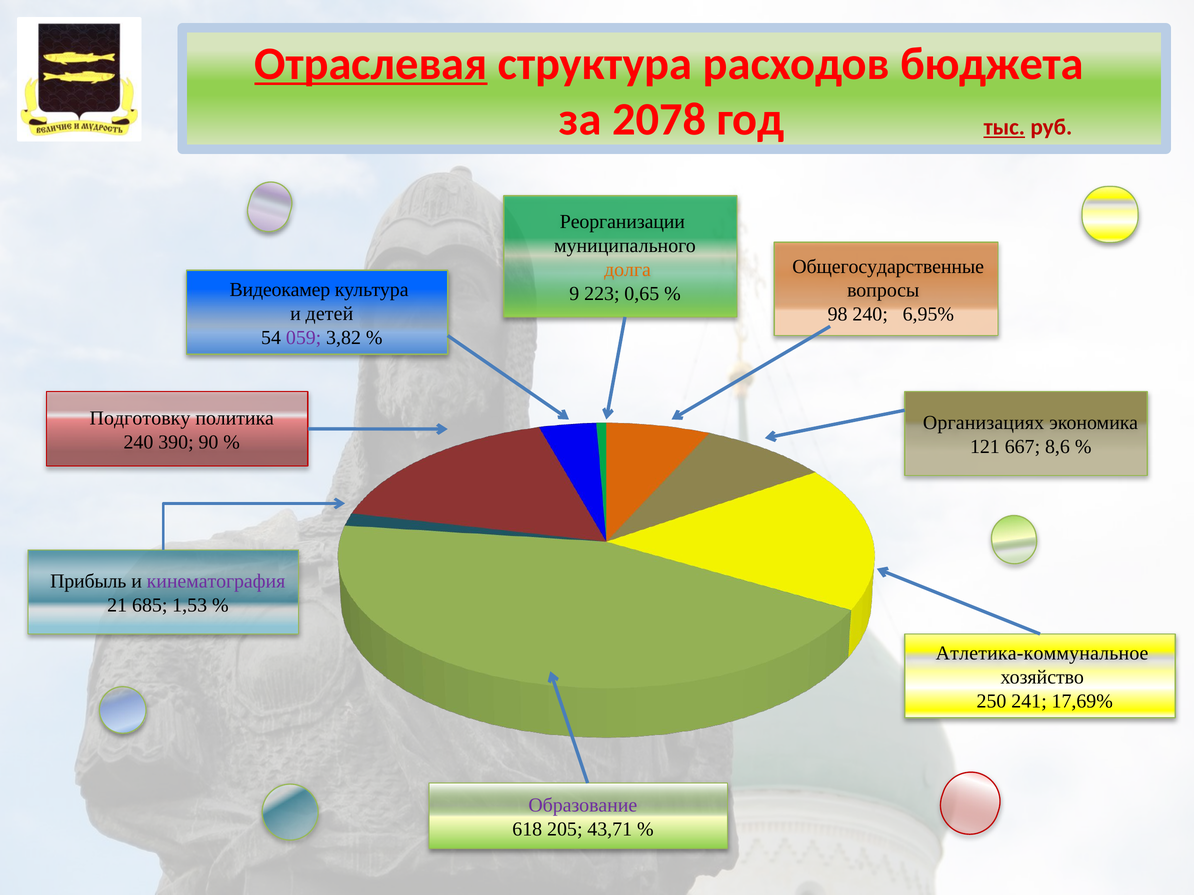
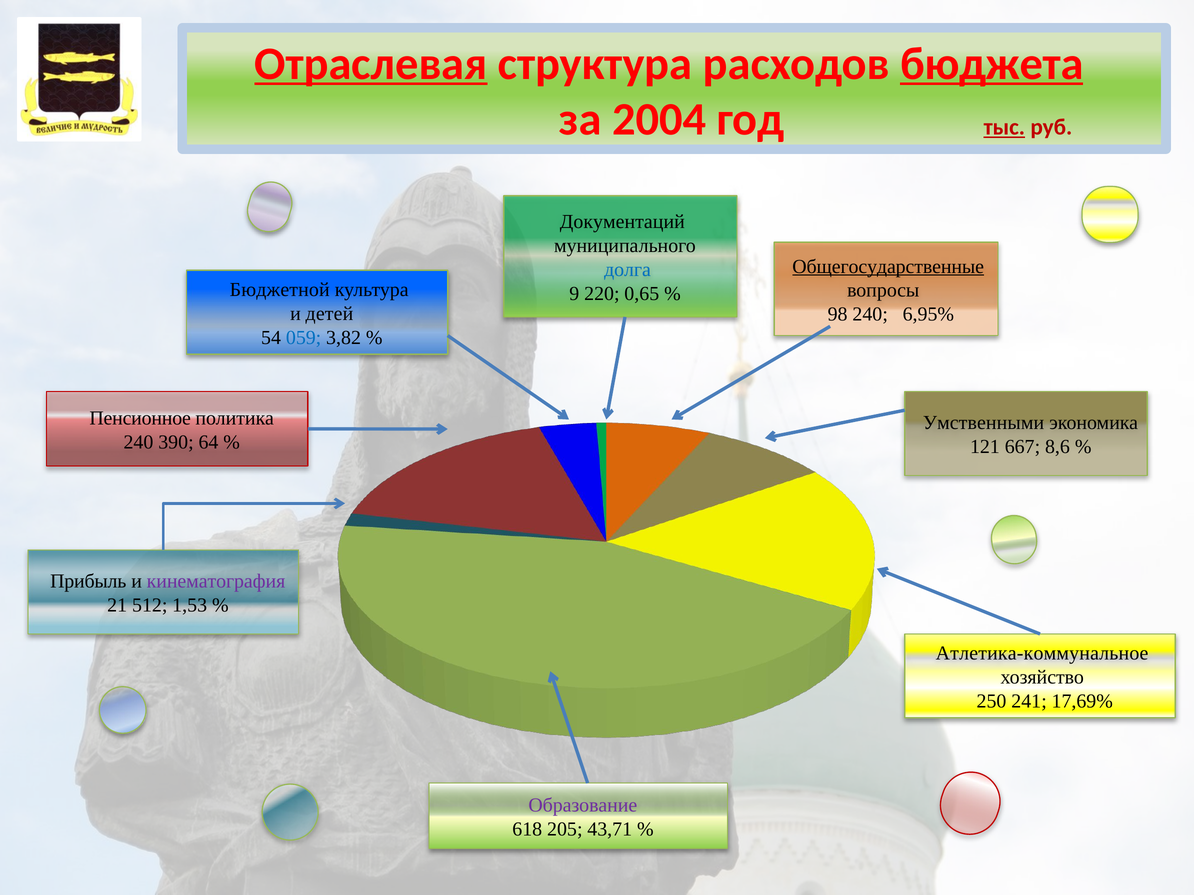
бюджета underline: none -> present (992, 64)
2078: 2078 -> 2004 (659, 120)
Реорганизации: Реорганизации -> Документаций (622, 222)
Общегосударственные underline: none -> present (888, 267)
долга colour: orange -> blue (628, 270)
Видеокамер: Видеокамер -> Бюджетной (280, 290)
223: 223 -> 220 (602, 294)
059 colour: purple -> blue (304, 338)
Подготовку: Подготовку -> Пенсионное (140, 418)
Организациях: Организациях -> Умственными (984, 423)
90: 90 -> 64 (208, 442)
685: 685 -> 512 (150, 606)
